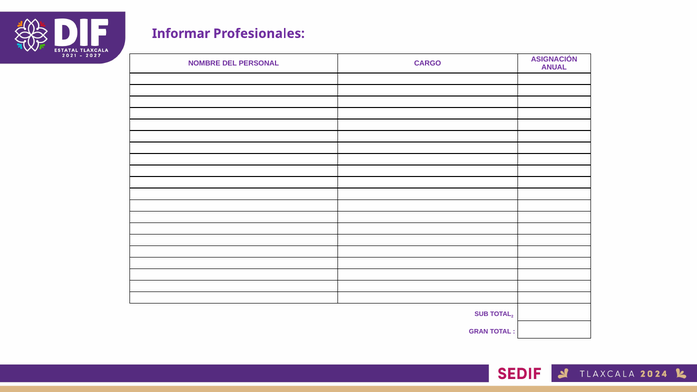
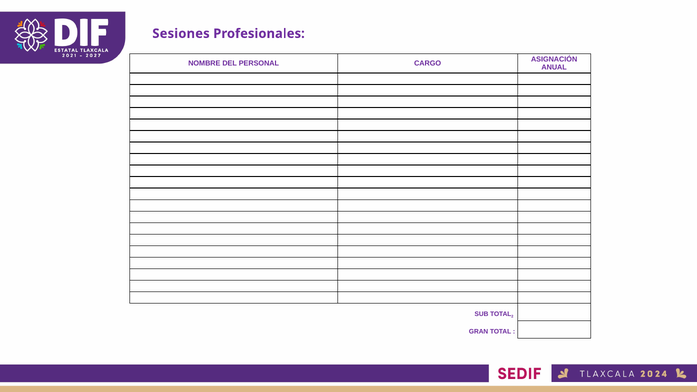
Informar: Informar -> Sesiones (181, 34)
